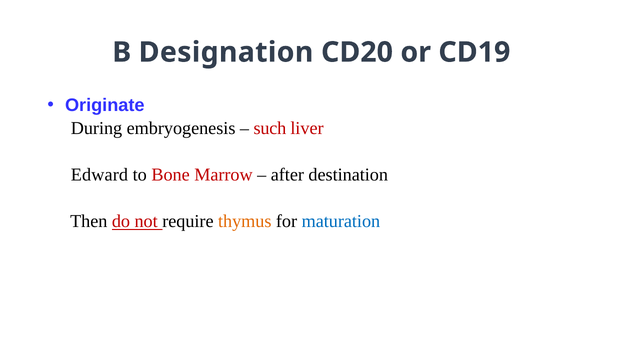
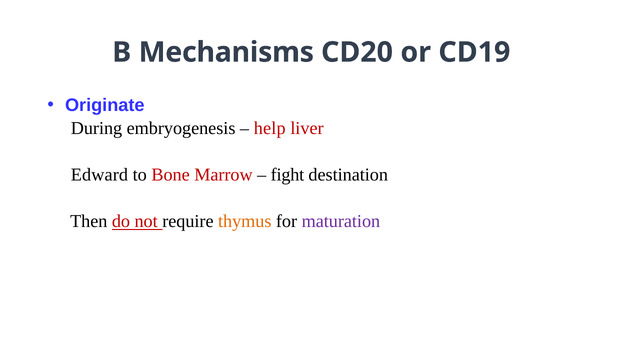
Designation: Designation -> Mechanisms (226, 52)
such: such -> help (270, 129)
after: after -> fight (287, 175)
maturation colour: blue -> purple (341, 222)
